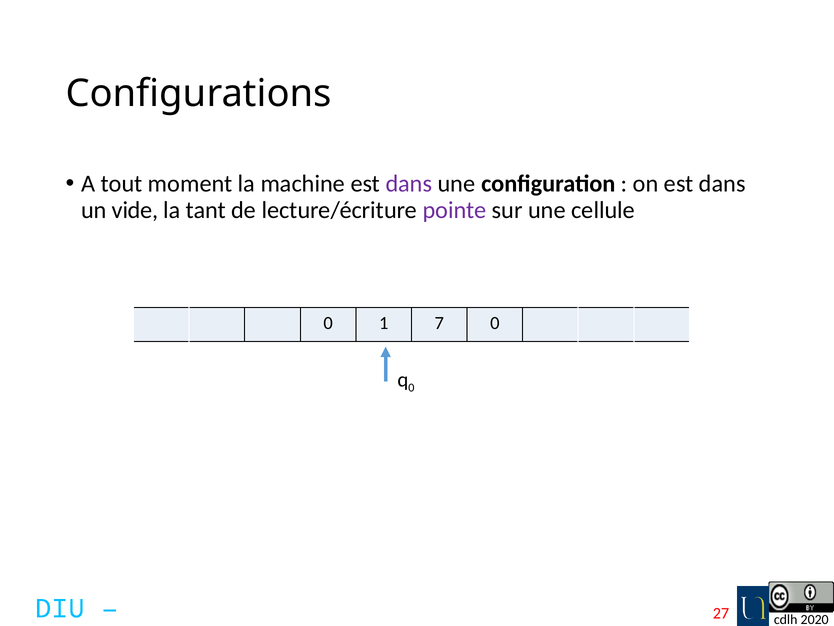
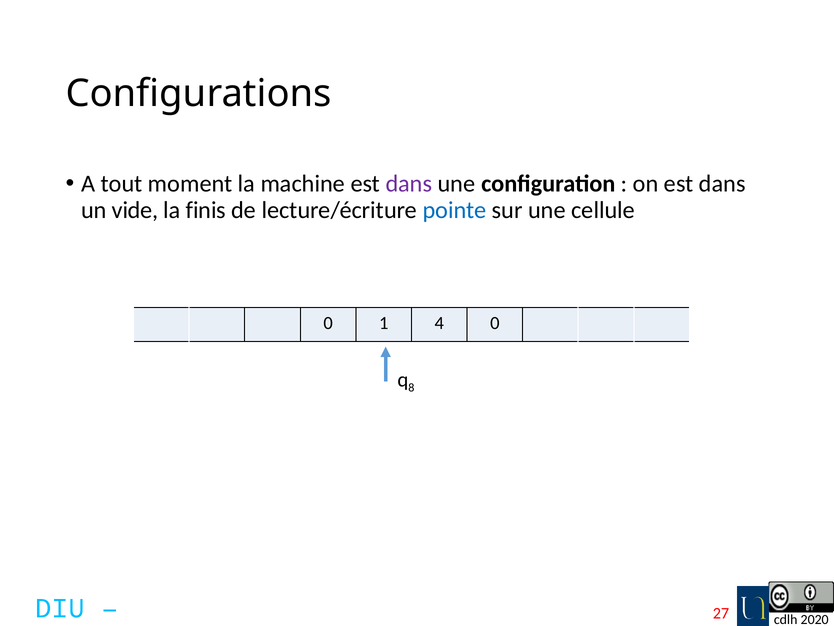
tant: tant -> finis (206, 210)
pointe colour: purple -> blue (455, 210)
7: 7 -> 4 (439, 323)
0: 0 -> 8 (411, 388)
